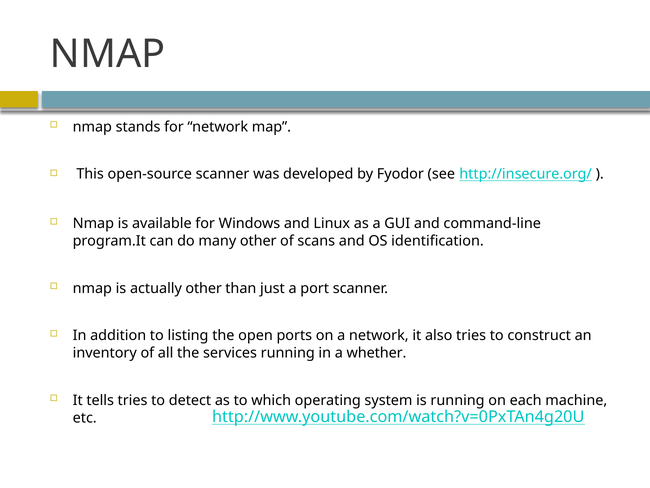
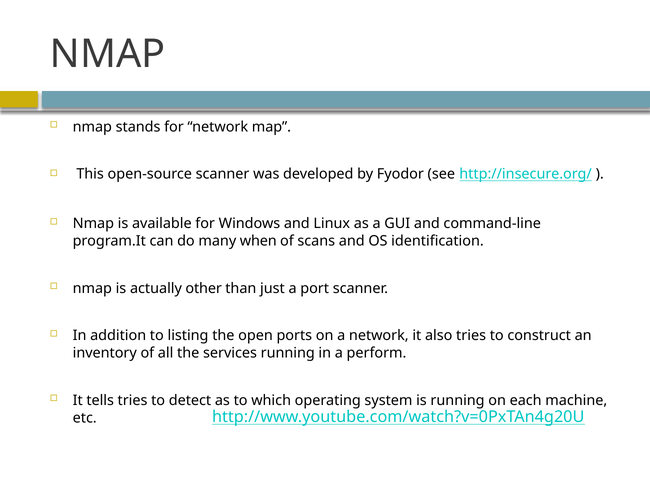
many other: other -> when (258, 241)
whether: whether -> perform (377, 353)
